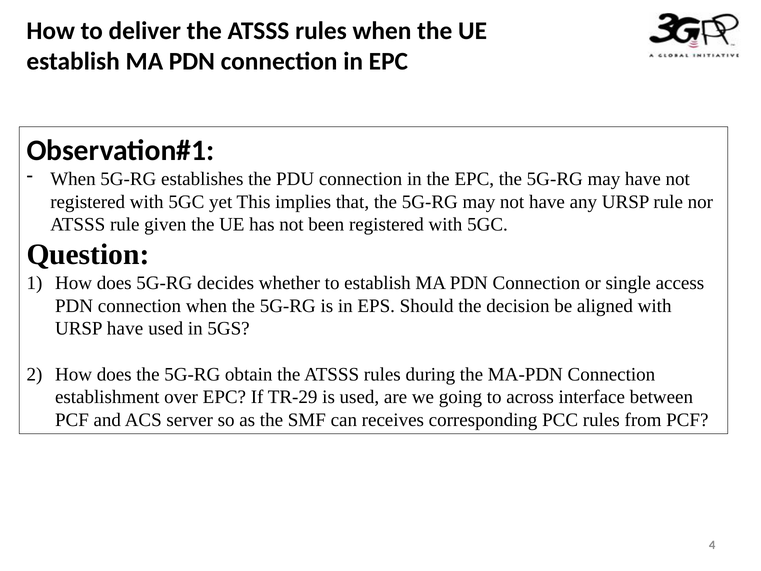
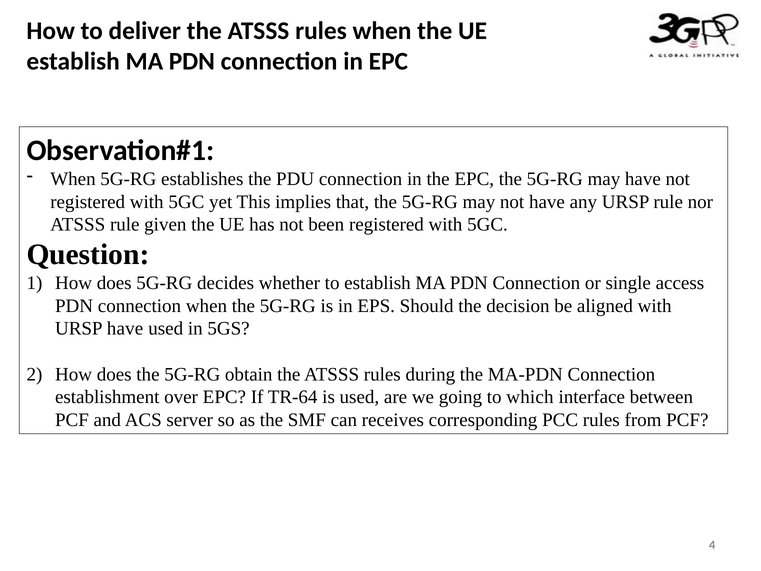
TR-29: TR-29 -> TR-64 (293, 397)
across: across -> which (530, 397)
